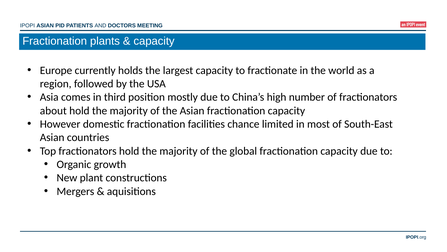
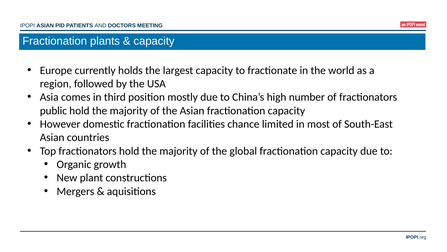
about: about -> public (53, 110)
